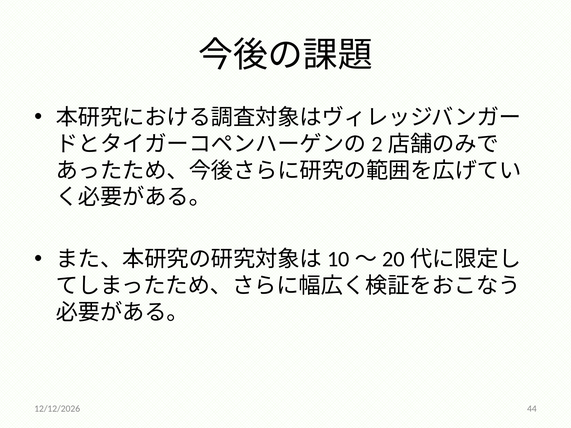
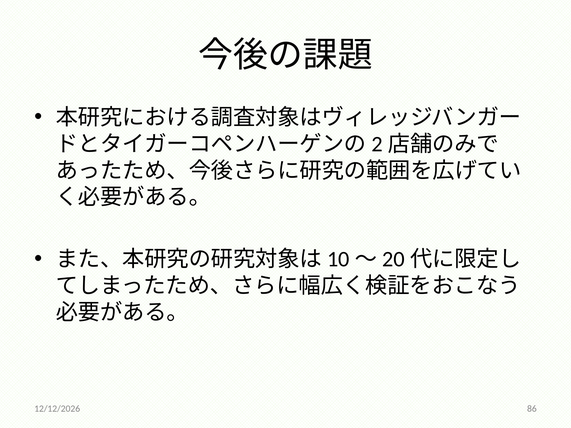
44: 44 -> 86 (532, 409)
